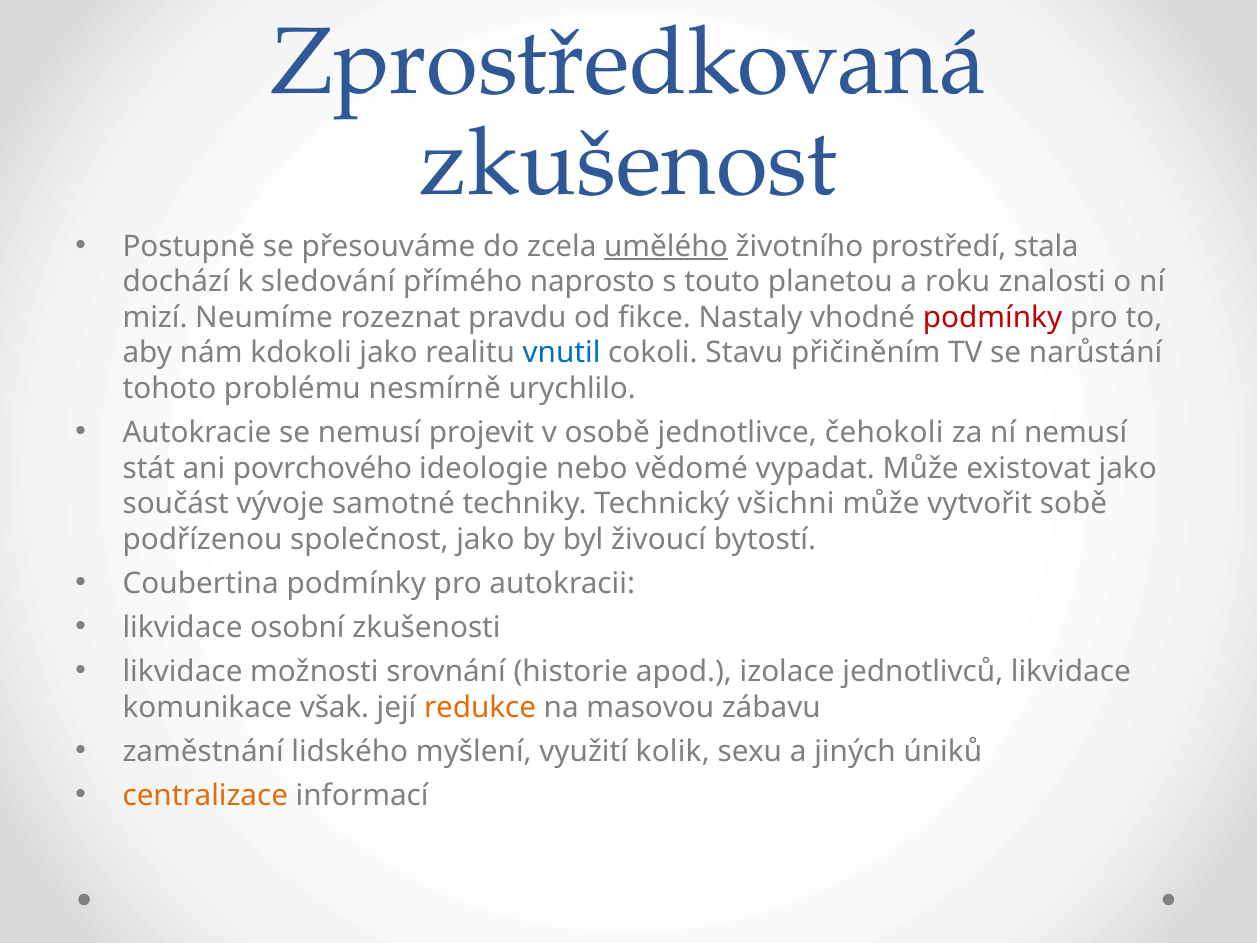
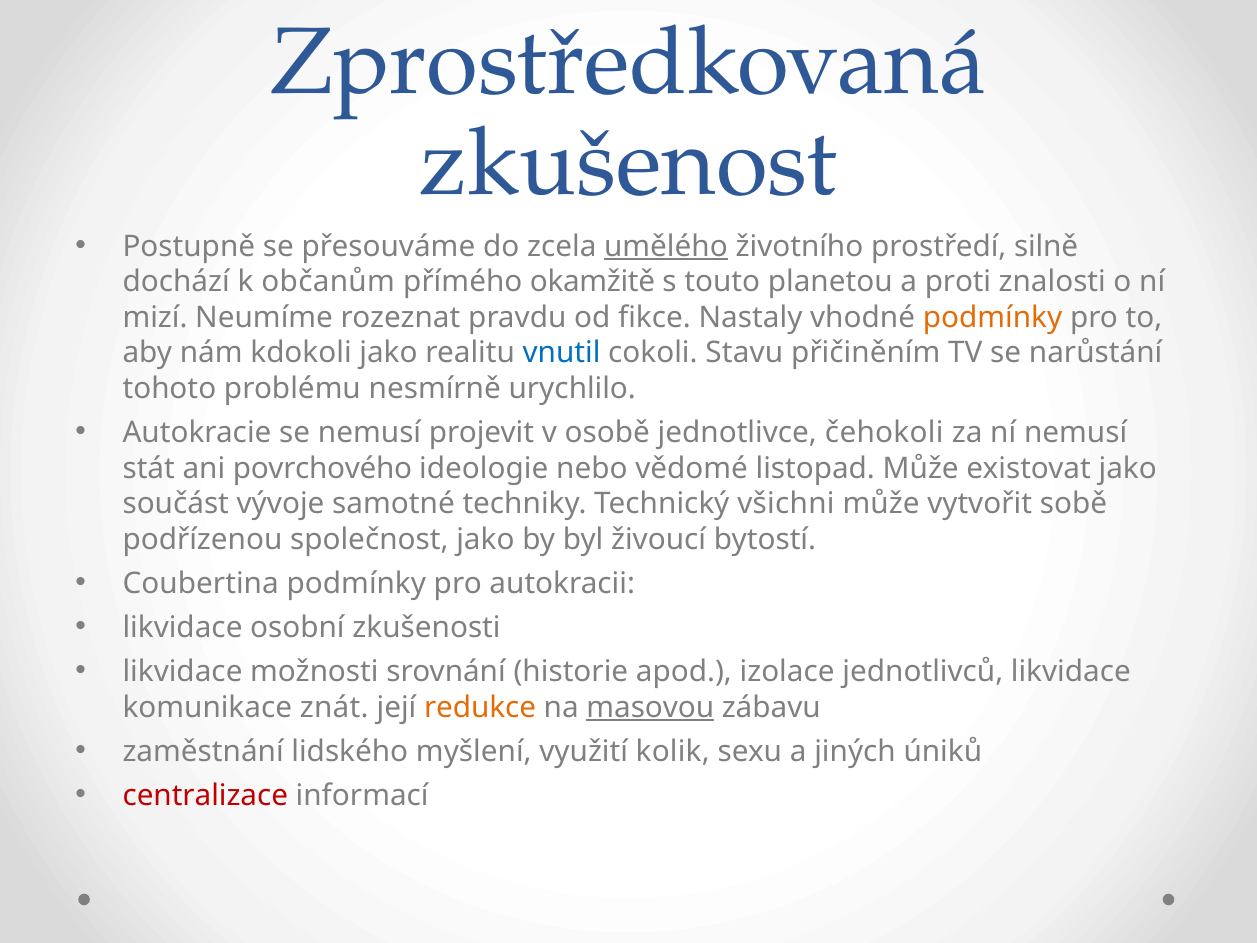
stala: stala -> silně (1046, 246)
sledování: sledování -> občanům (328, 282)
naprosto: naprosto -> okamžitě (592, 282)
roku: roku -> proti (958, 282)
podmínky colour: red -> orange (992, 317)
vypadat: vypadat -> listopad (815, 468)
však: však -> znát (334, 707)
masovou underline: none -> present (650, 707)
centralizace colour: orange -> red (205, 795)
